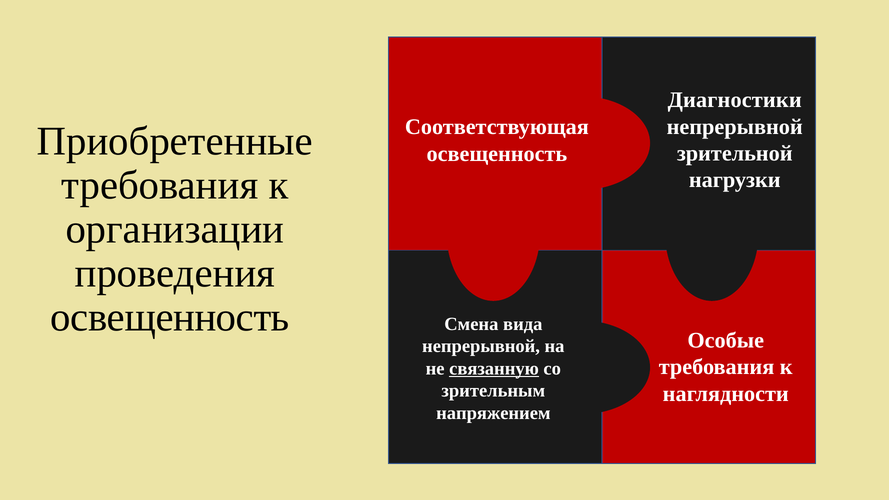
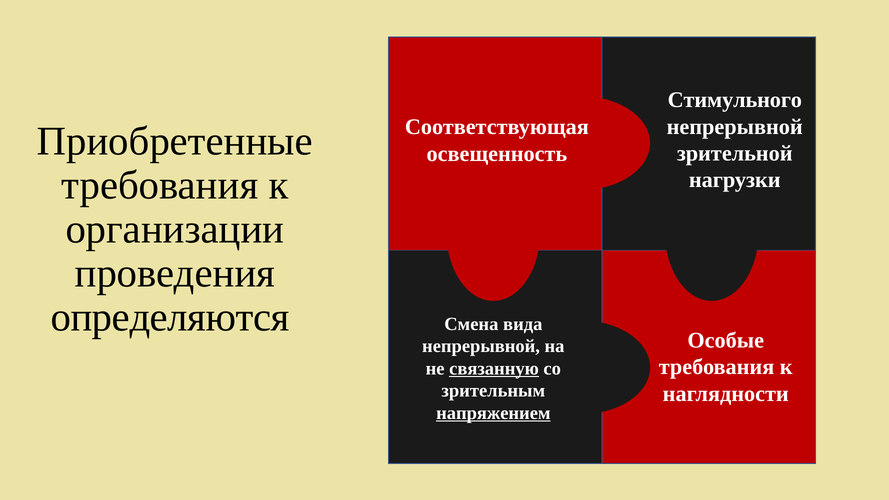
Диагностики: Диагностики -> Стимульного (735, 100)
освещенность: освещенность -> определяются (170, 317)
напряжением underline: none -> present (493, 413)
